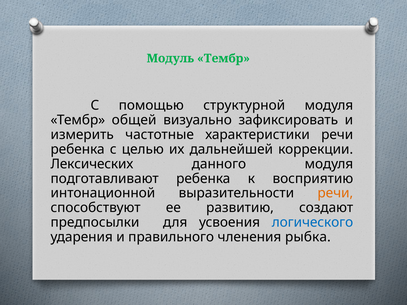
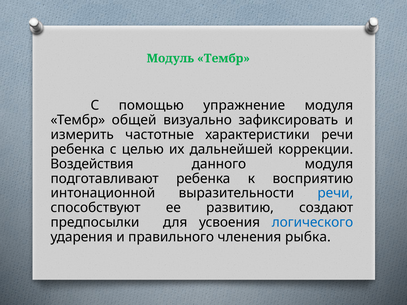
структурной: структурной -> упражнение (244, 105)
Лексических: Лексических -> Воздействия (92, 164)
речи colour: orange -> blue (335, 193)
